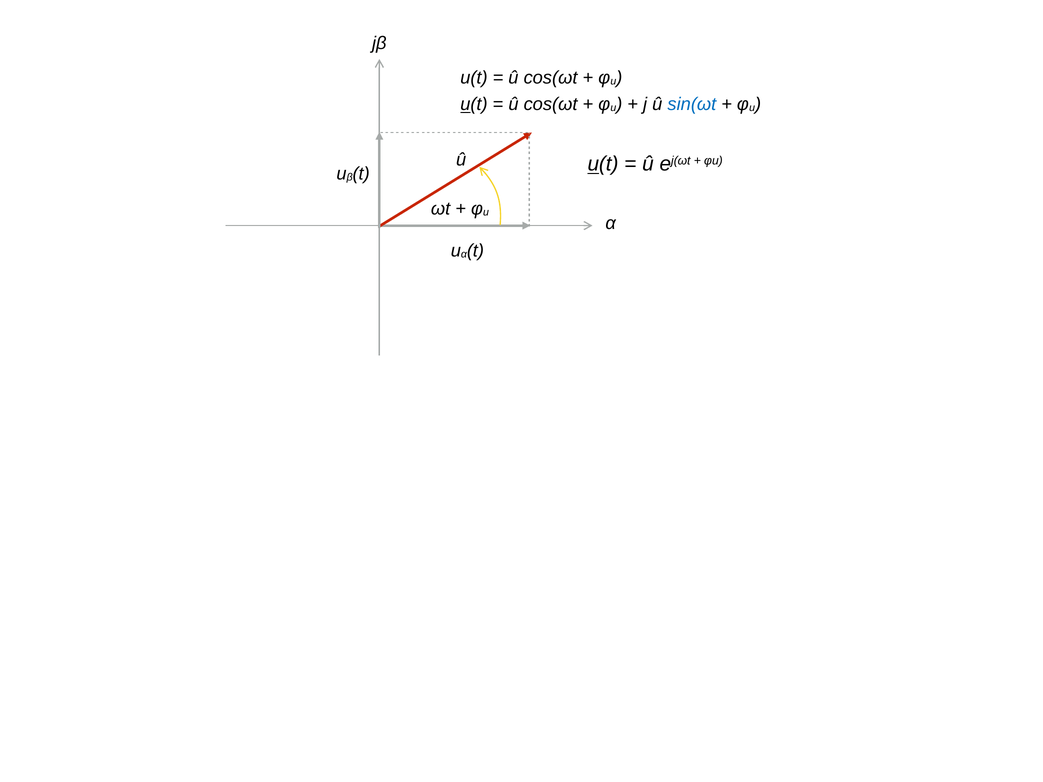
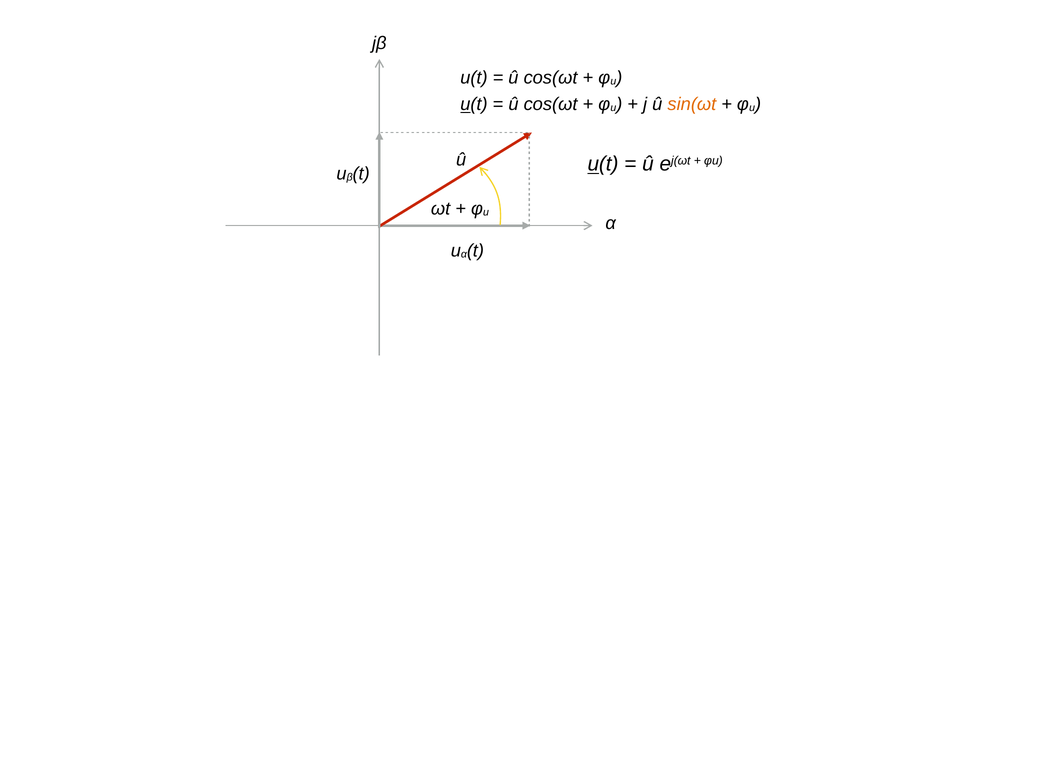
sin(ωt colour: blue -> orange (692, 104)
